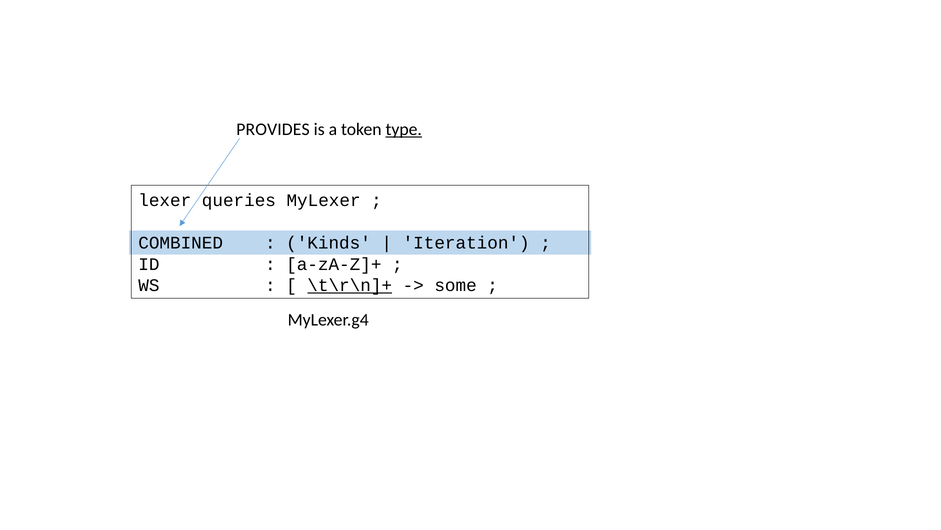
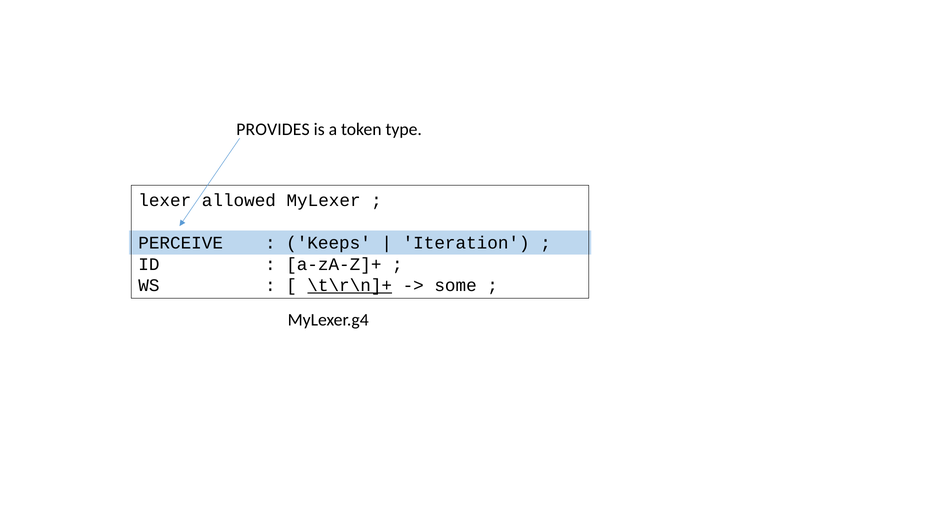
type underline: present -> none (404, 129)
queries: queries -> allowed (239, 200)
COMBINED: COMBINED -> PERCEIVE (181, 243)
Kinds: Kinds -> Keeps (329, 243)
